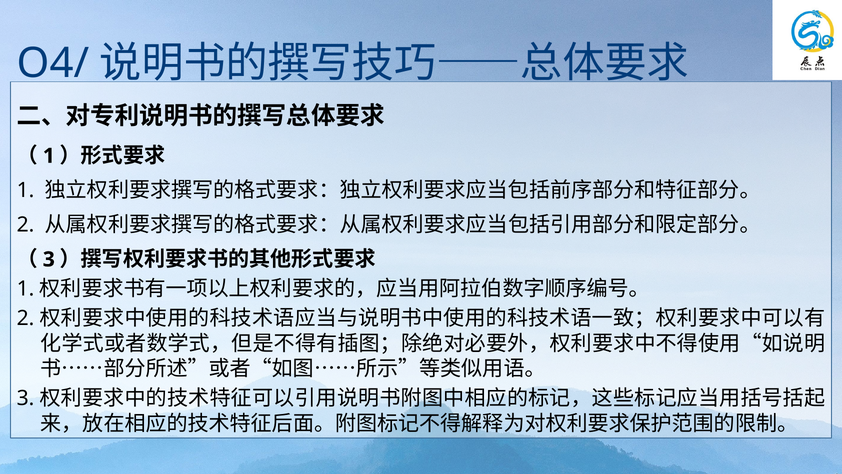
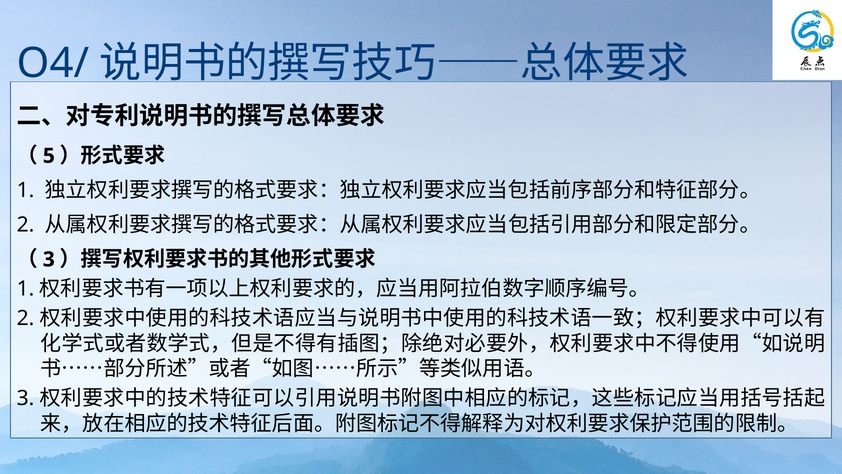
1: 1 -> 5 (49, 156)
